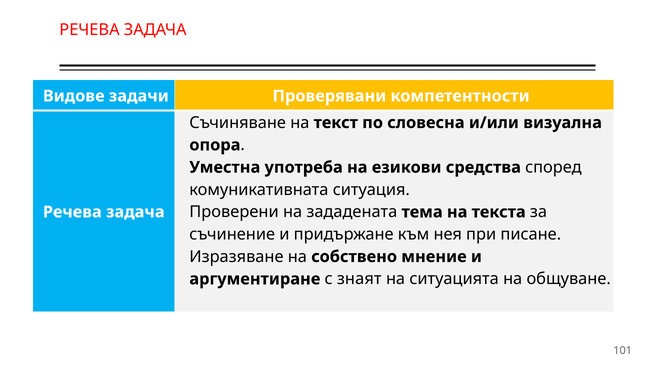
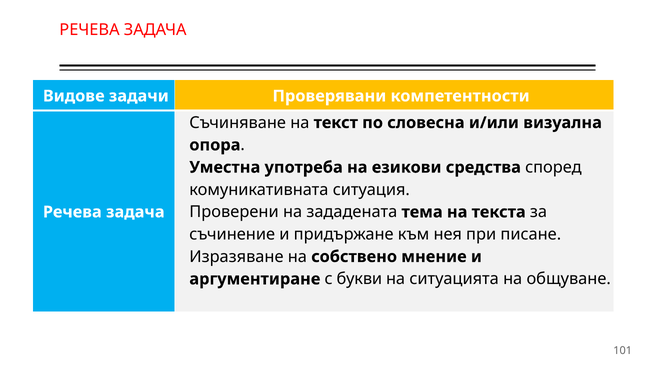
знаят: знаят -> букви (359, 279)
